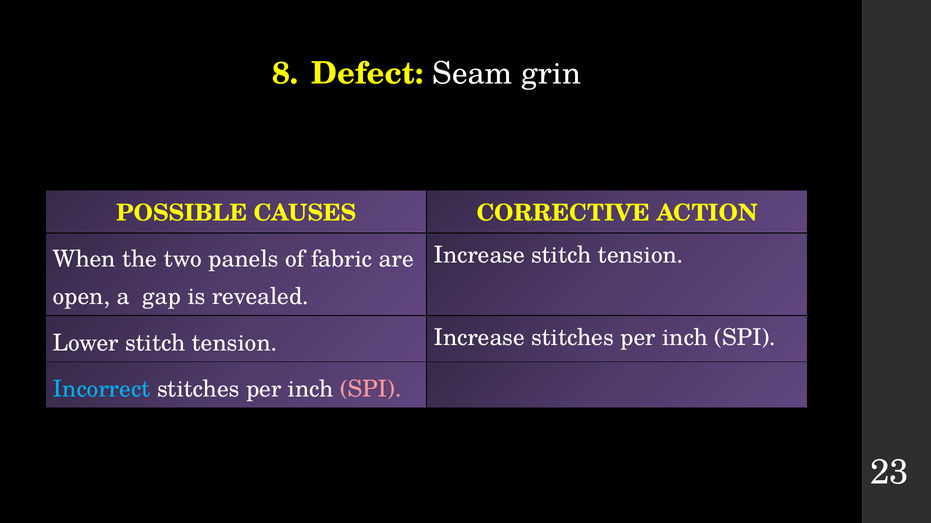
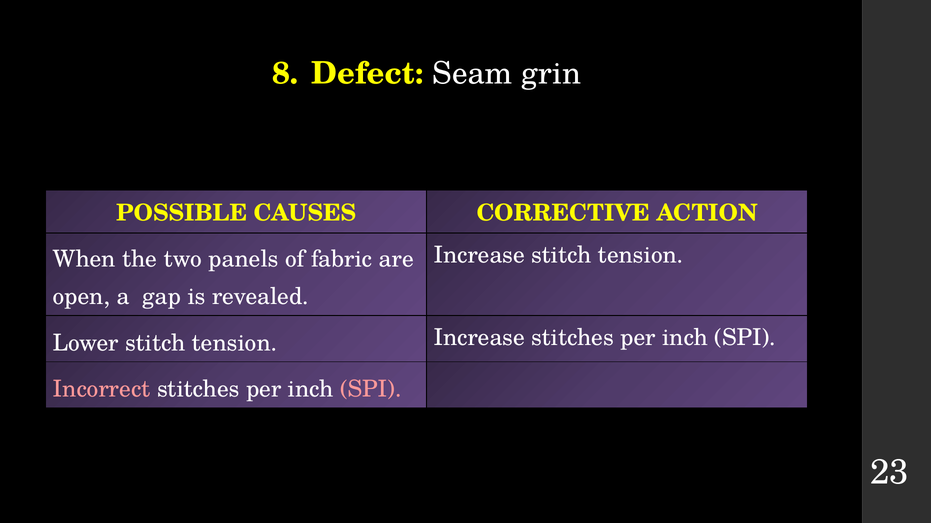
Incorrect colour: light blue -> pink (102, 390)
